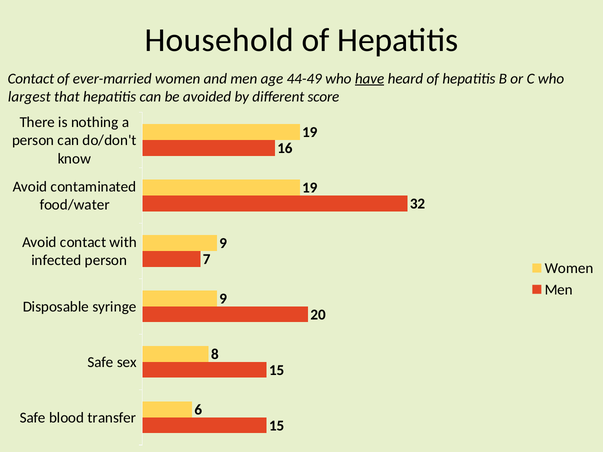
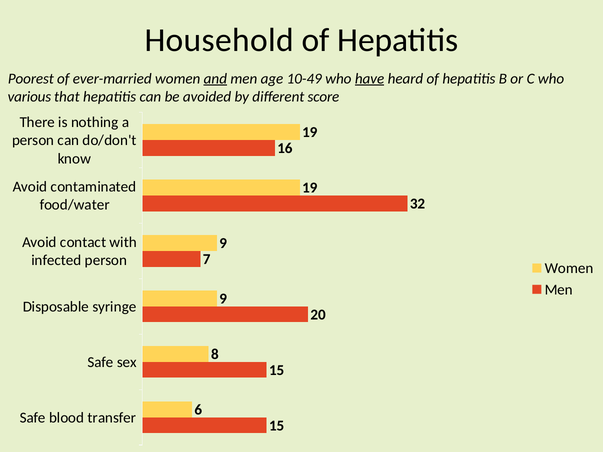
Contact: Contact -> Poorest (31, 79)
and underline: none -> present (215, 79)
44-49: 44-49 -> 10-49 (304, 79)
largest: largest -> various (29, 97)
